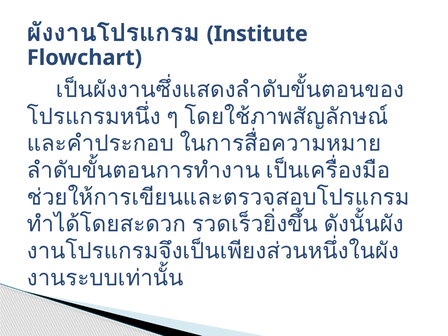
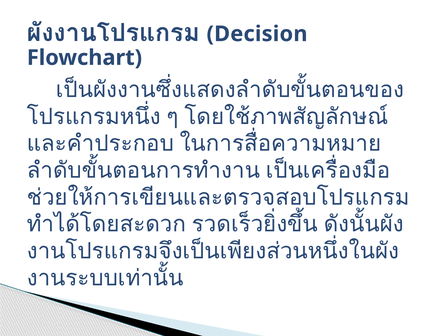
Institute: Institute -> Decision (257, 34)
